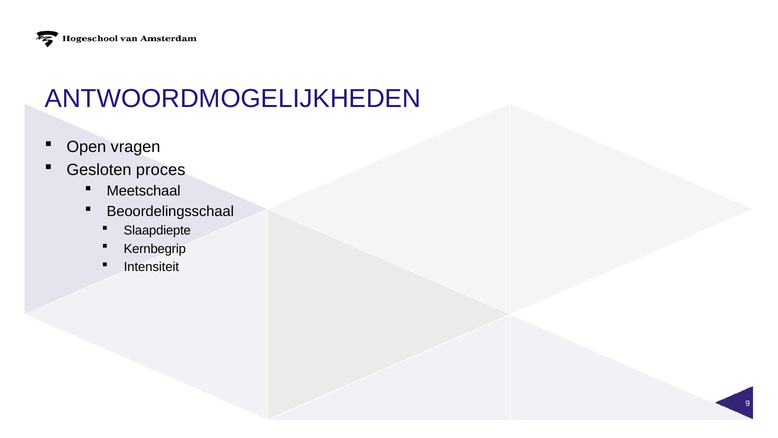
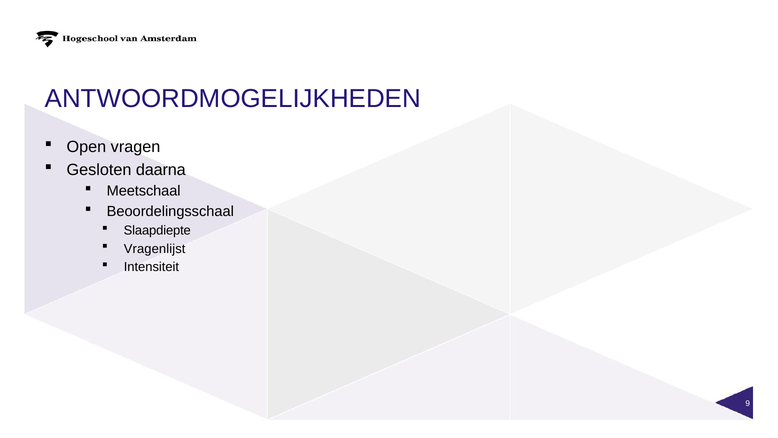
proces: proces -> daarna (161, 170)
Kernbegrip: Kernbegrip -> Vragenlijst (155, 249)
